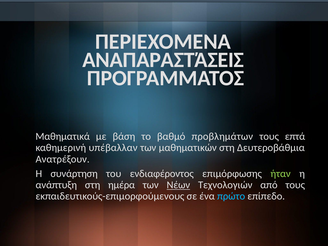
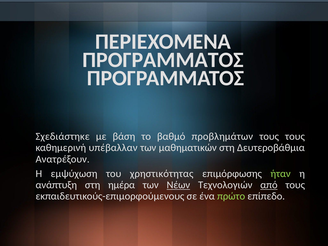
ΑΝΑΠΑΡΑΣΤΆΣΕΙΣ: ΑΝΑΠΑΡΑΣΤΆΣΕΙΣ -> ΠΡΟΓΡΑΜΜΑΤΟΣ (163, 60)
Μαθηματικά: Μαθηματικά -> Σχεδιάστηκε (63, 136)
τους επτά: επτά -> τους (295, 136)
συνάρτηση: συνάρτηση -> εμψύχωση (74, 174)
ενδιαφέροντος: ενδιαφέροντος -> χρηστικότητας (162, 174)
από underline: none -> present (269, 185)
πρώτο colour: light blue -> light green (231, 196)
